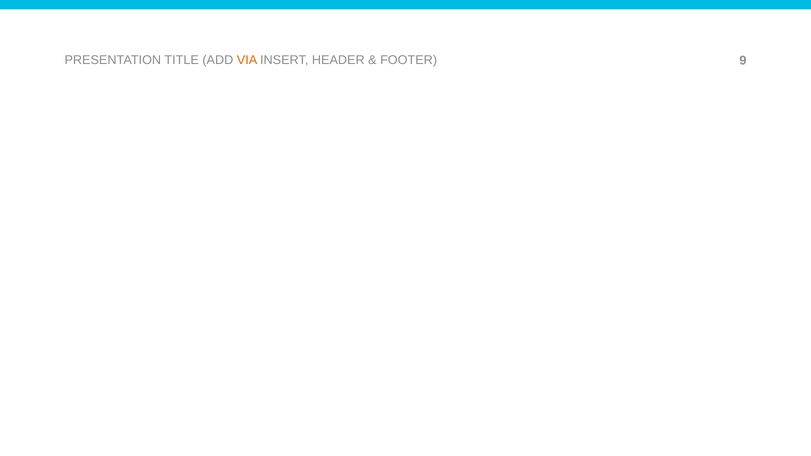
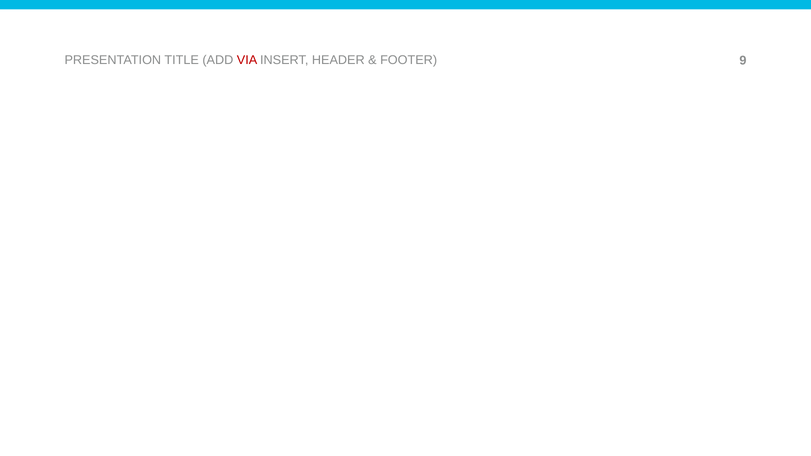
VIA colour: orange -> red (247, 60)
